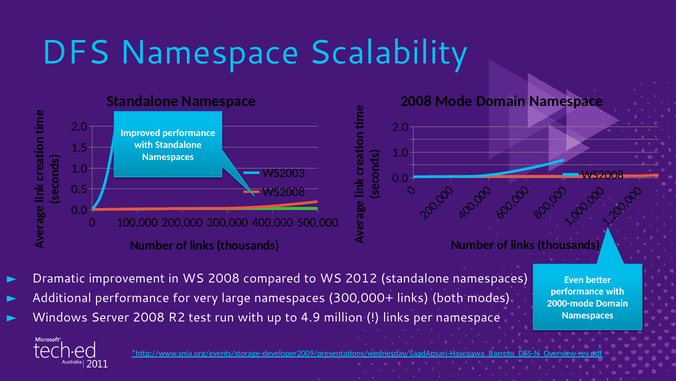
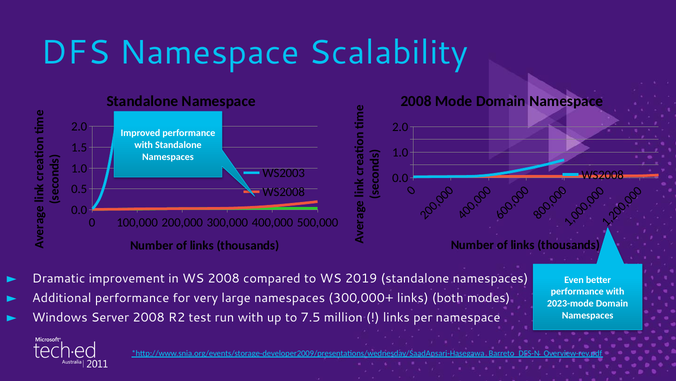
2012: 2012 -> 2019 (361, 278)
2000-mode: 2000-mode -> 2023-mode (570, 303)
4.9: 4.9 -> 7.5 (311, 317)
